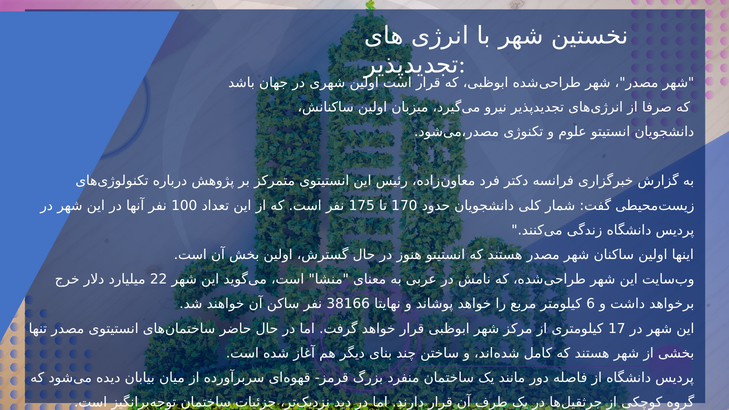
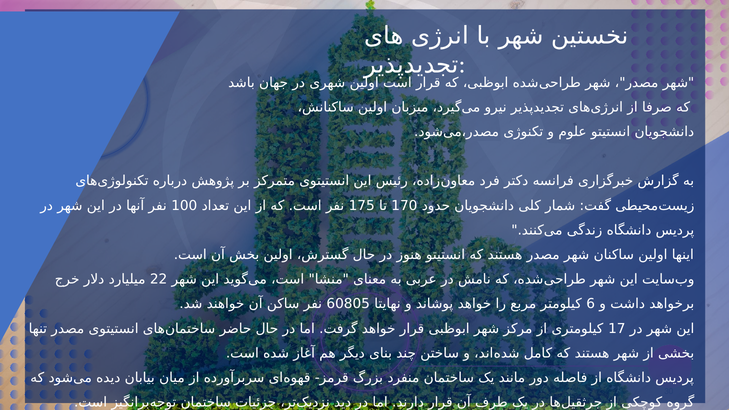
38166: 38166 -> 60805 (348, 304)
